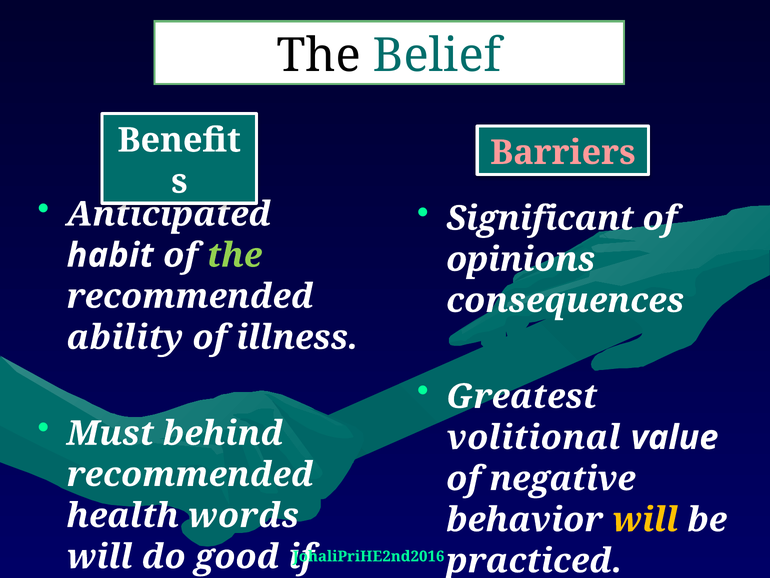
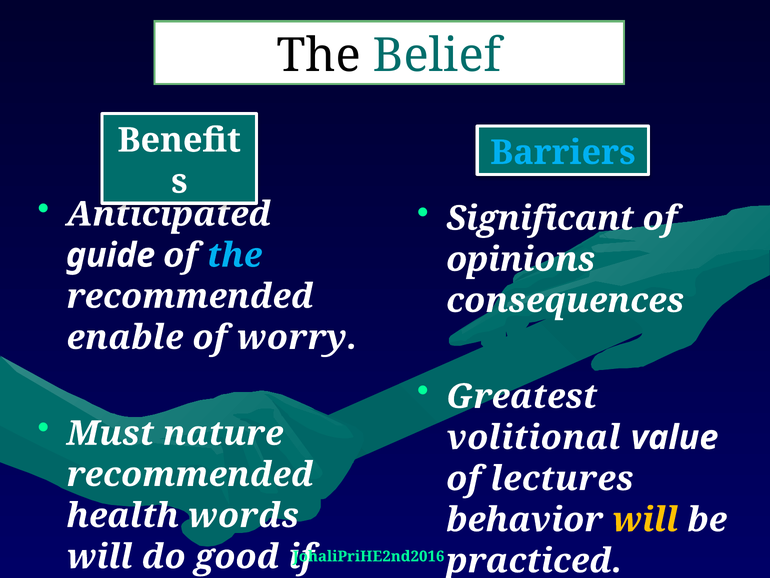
Barriers colour: pink -> light blue (563, 152)
habit: habit -> guide (111, 255)
the colour: light green -> light blue (235, 255)
ability: ability -> enable (125, 337)
illness: illness -> worry (297, 337)
behind: behind -> nature (223, 433)
negative: negative -> lectures (562, 478)
